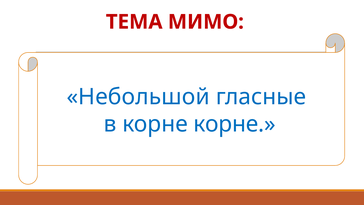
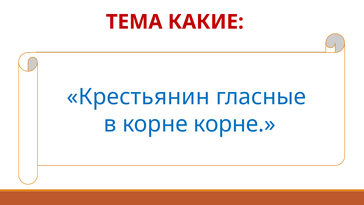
МИМО: МИМО -> КАКИЕ (206, 22)
Небольшой: Небольшой -> Крестьянин (138, 97)
